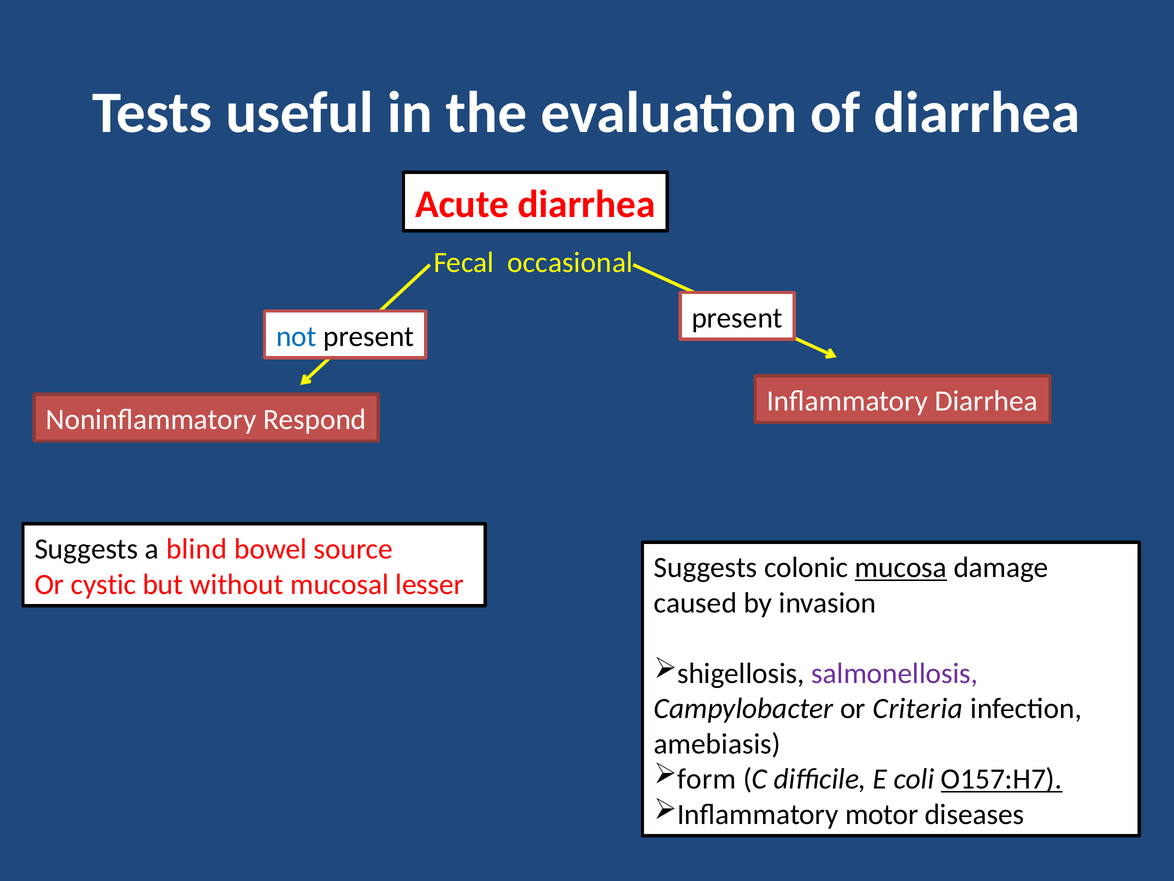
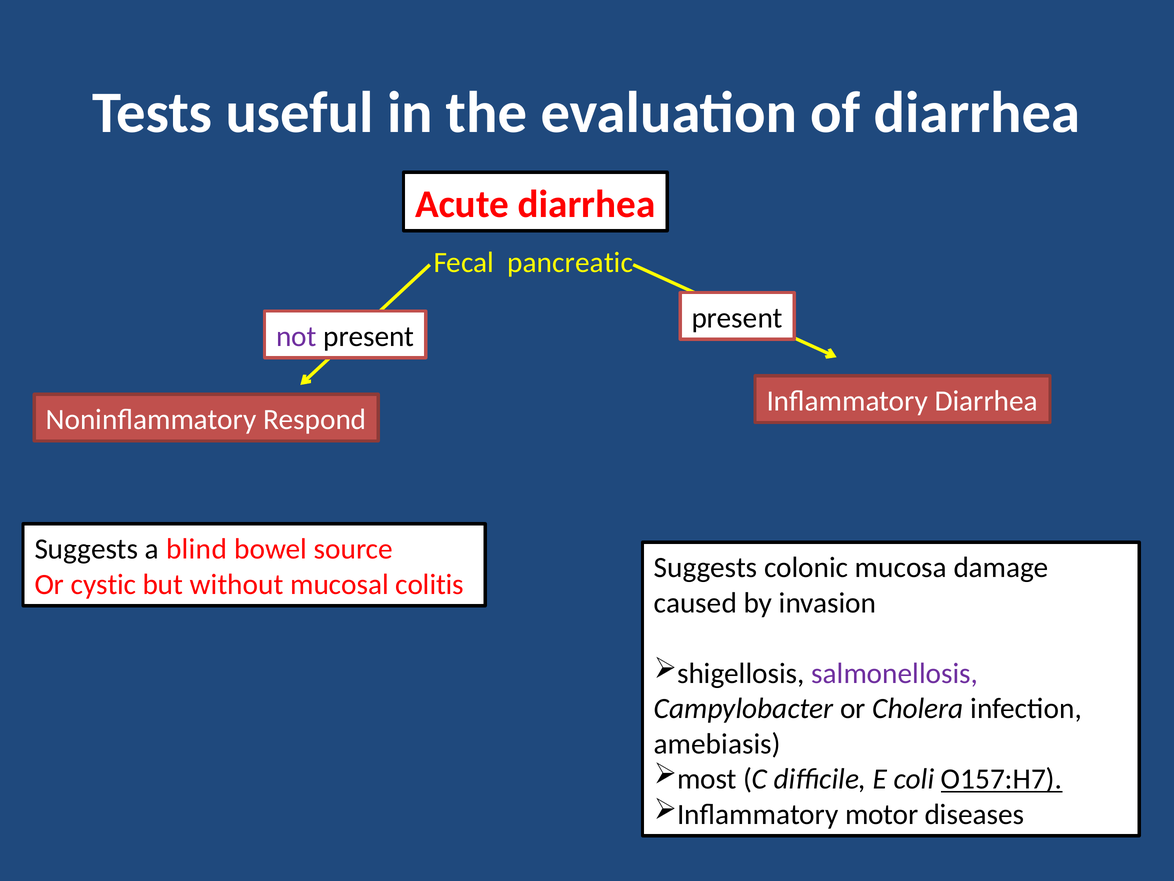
occasional: occasional -> pancreatic (570, 262)
not colour: blue -> purple (296, 336)
mucosa underline: present -> none (901, 567)
lesser: lesser -> colitis (430, 584)
Criteria: Criteria -> Cholera (918, 708)
form: form -> most (707, 779)
